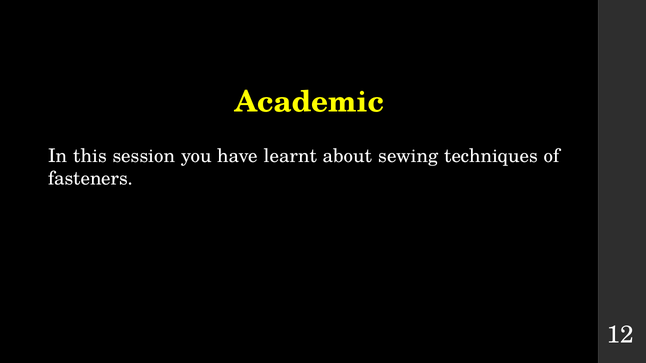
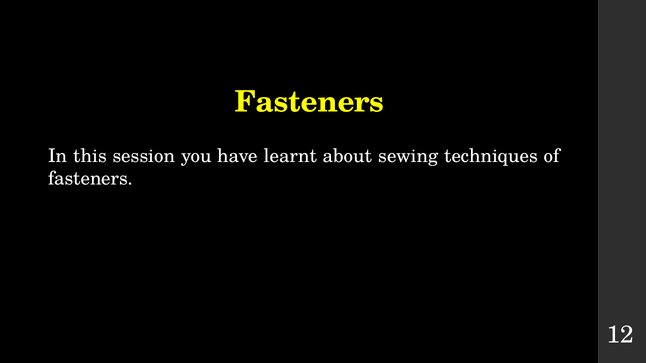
Academic: Academic -> Fasteners (310, 102)
